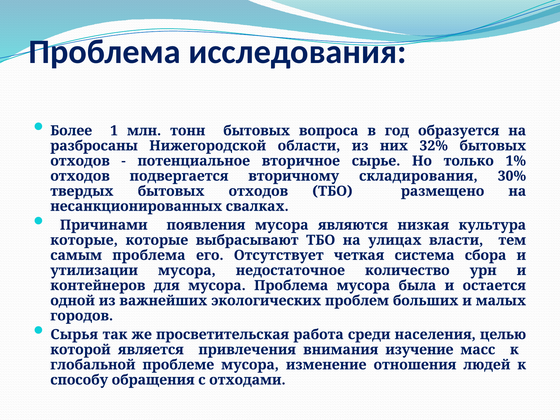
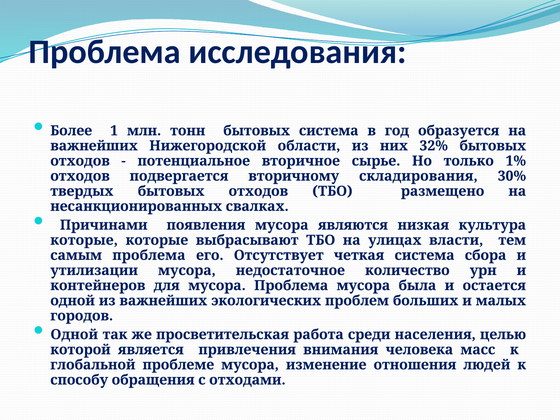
бытовых вопроса: вопроса -> система (329, 131)
разбросаны: разбросаны -> важнейших (94, 146)
Сырья: Сырья -> Одной (74, 335)
изучение: изучение -> человека (419, 350)
